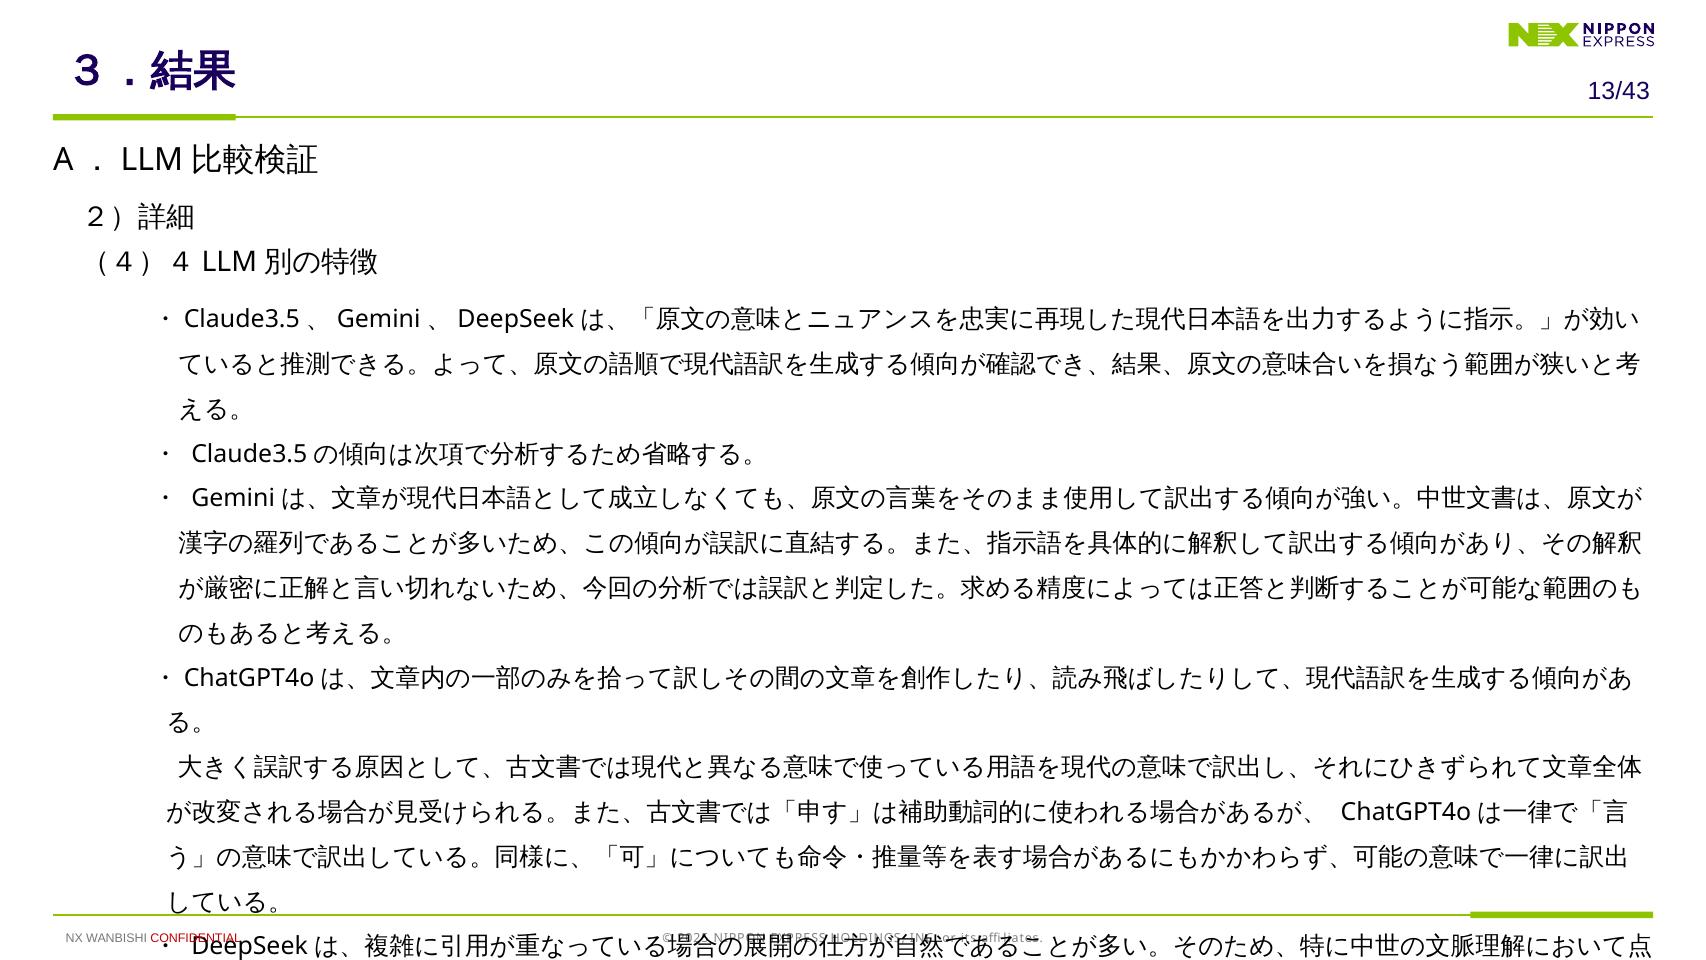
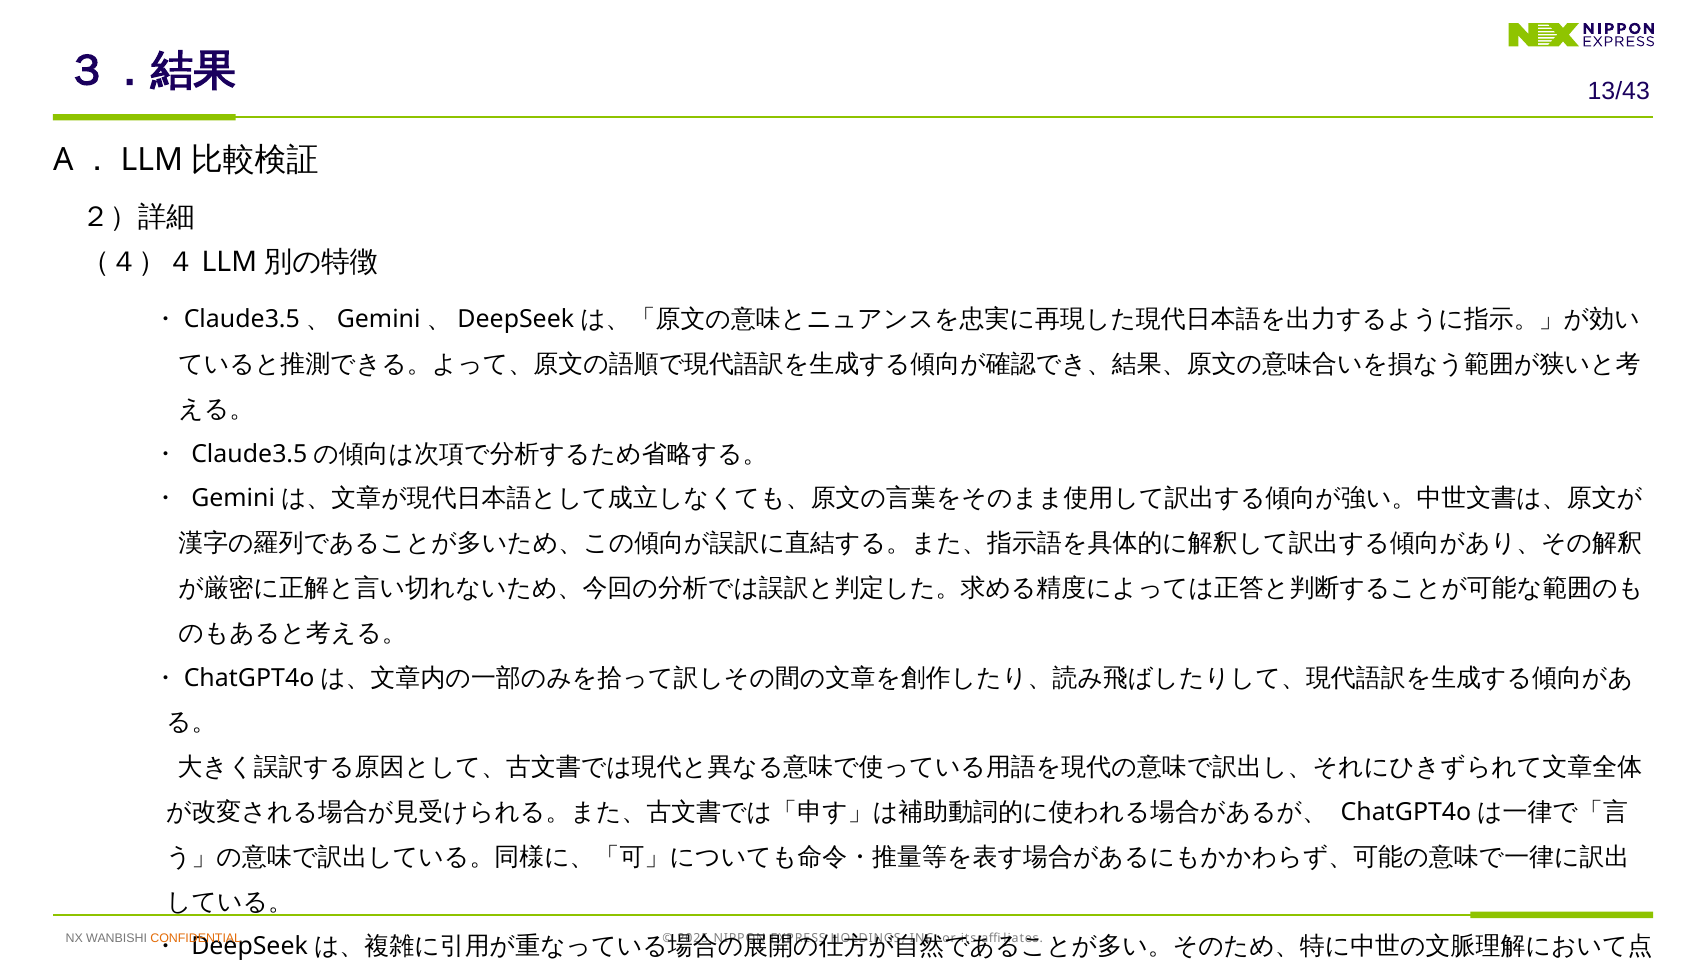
CONFIDENTIAL colour: red -> orange (196, 938)
